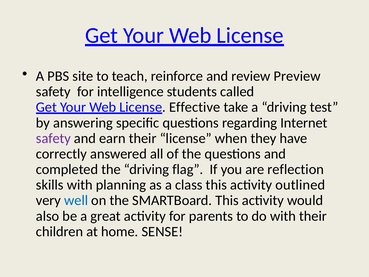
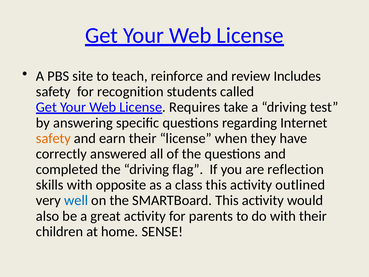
Preview: Preview -> Includes (297, 76)
intelligence: intelligence -> recognition (130, 92)
Effective: Effective -> Requires (195, 107)
safety colour: purple -> orange (53, 138)
planning: planning -> opposite (121, 185)
